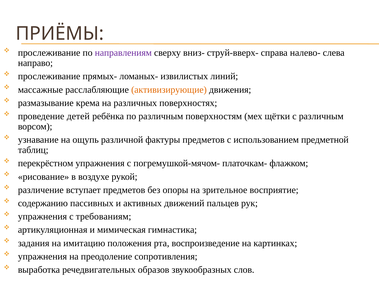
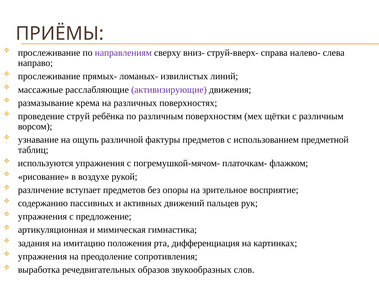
активизирующие colour: orange -> purple (169, 89)
детей: детей -> струй (78, 116)
перекрёстном: перекрёстном -> используются (46, 163)
требованиям: требованиям -> предложение (104, 216)
воспроизведение: воспроизведение -> дифференциация (206, 243)
